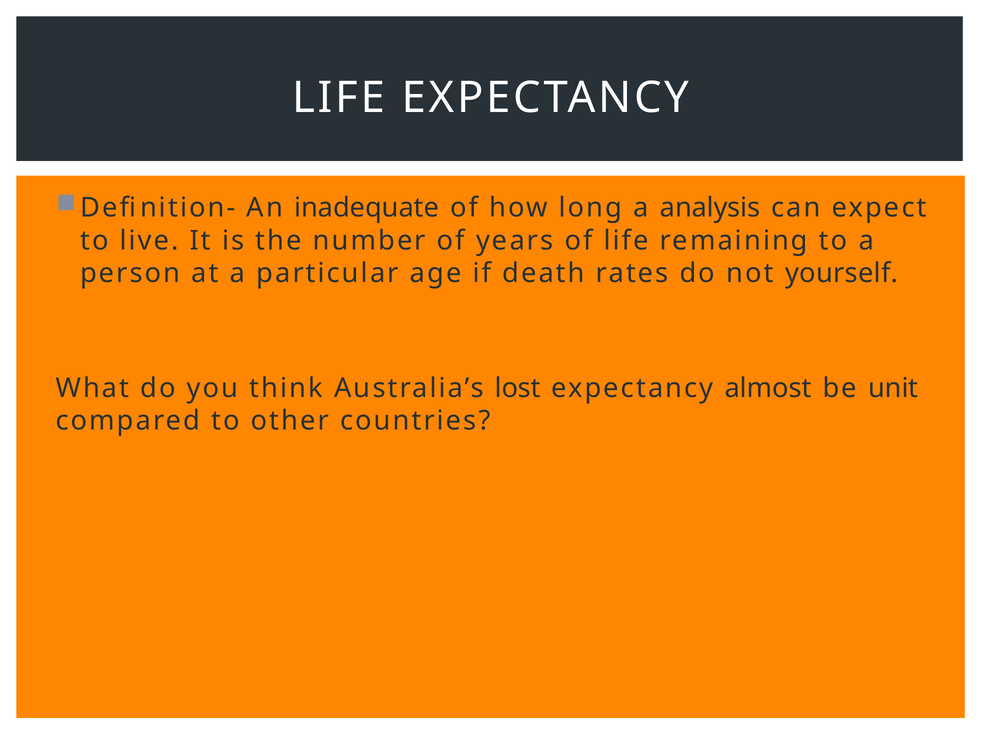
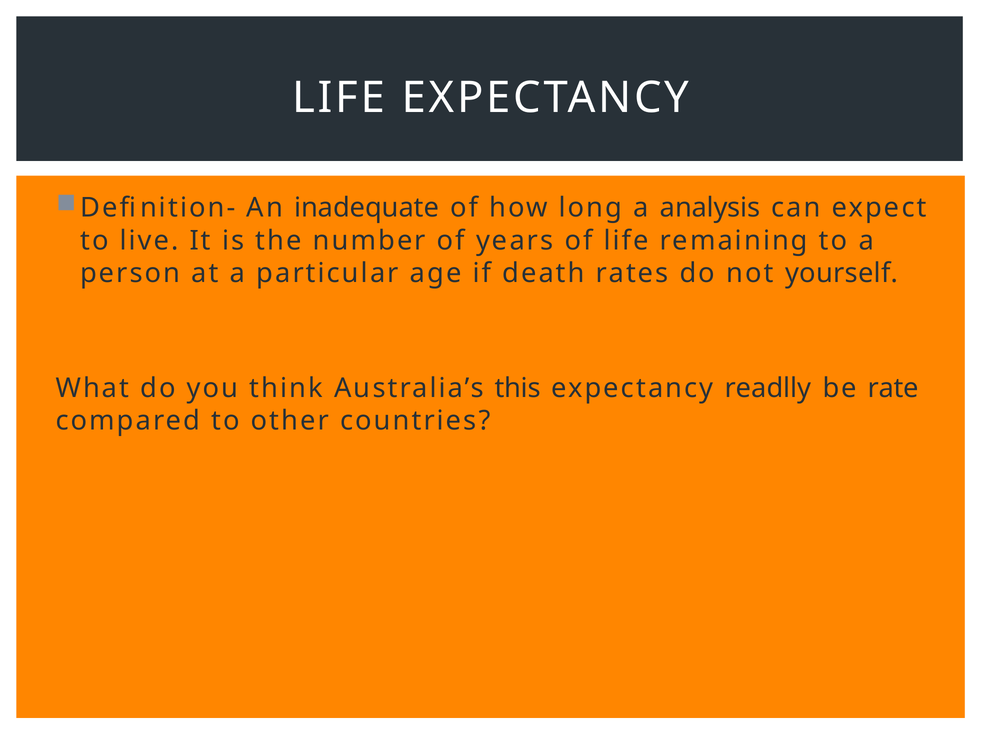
lost: lost -> this (518, 388)
almost: almost -> readlly (768, 388)
unit: unit -> rate (893, 388)
